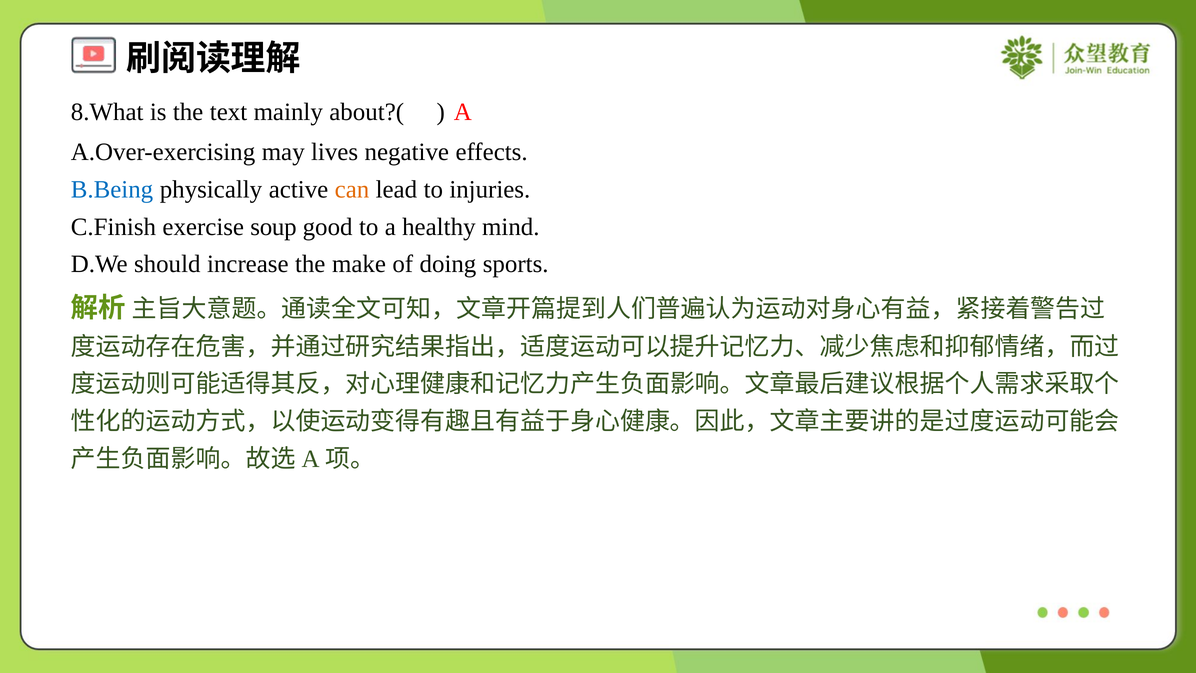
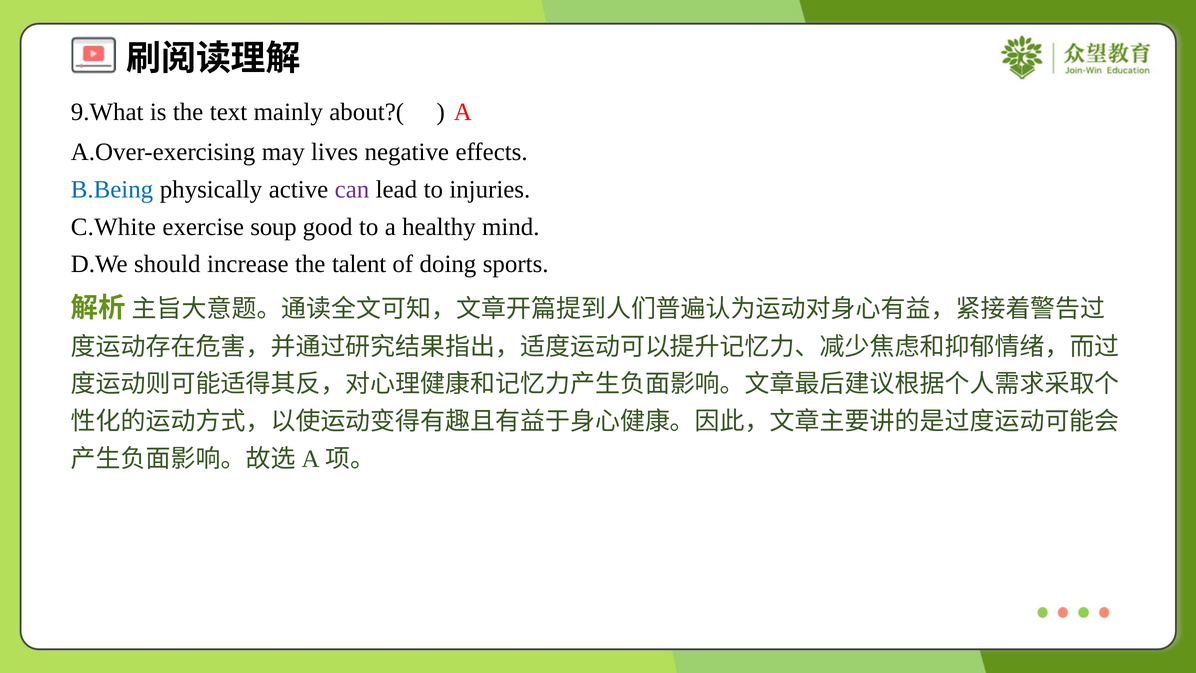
8.What: 8.What -> 9.What (107, 112)
can colour: orange -> purple (352, 189)
C.Finish: C.Finish -> C.White (113, 227)
make: make -> talent (359, 264)
